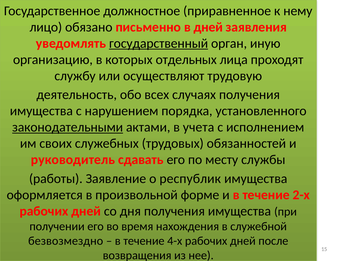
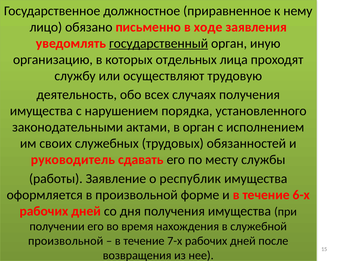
в дней: дней -> ходе (208, 27)
законодательными underline: present -> none (68, 127)
в учета: учета -> орган (199, 127)
2-х: 2-х -> 6-х (301, 195)
безвозмездно: безвозмездно -> произвольной (66, 241)
4-х: 4-х -> 7-х (175, 241)
